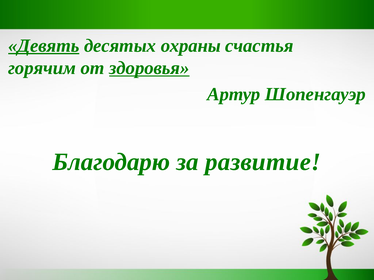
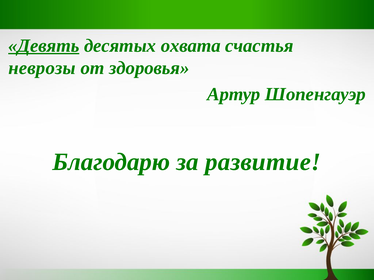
охраны: охраны -> охвата (191, 46)
горячим: горячим -> неврозы (42, 68)
здоровья underline: present -> none (149, 68)
